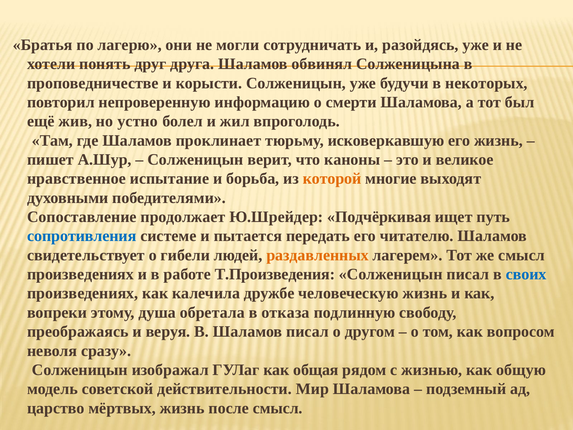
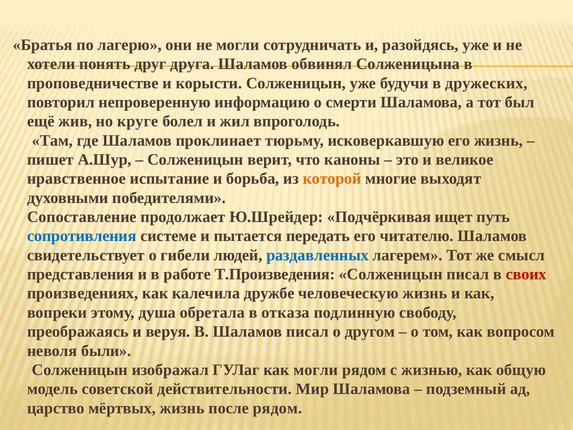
некоторых: некоторых -> дружеских (486, 83)
устно: устно -> круге (138, 121)
раздавленных colour: orange -> blue (318, 255)
произведениях: произведениях -> представления (81, 274)
своих colour: blue -> red (526, 274)
сразу: сразу -> были (106, 351)
как общая: общая -> могли (316, 370)
после смысл: смысл -> рядом (278, 408)
